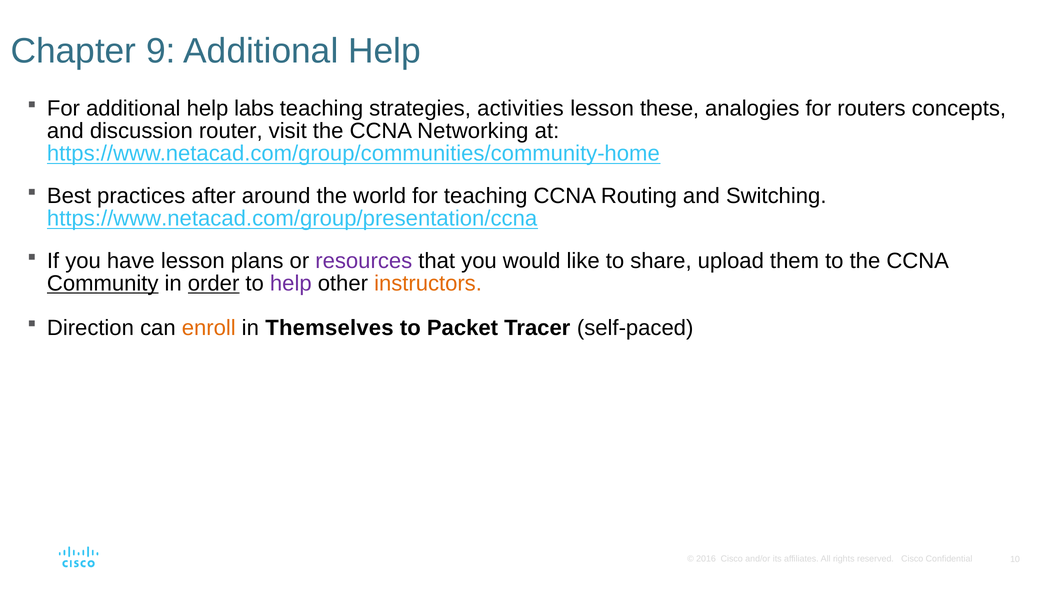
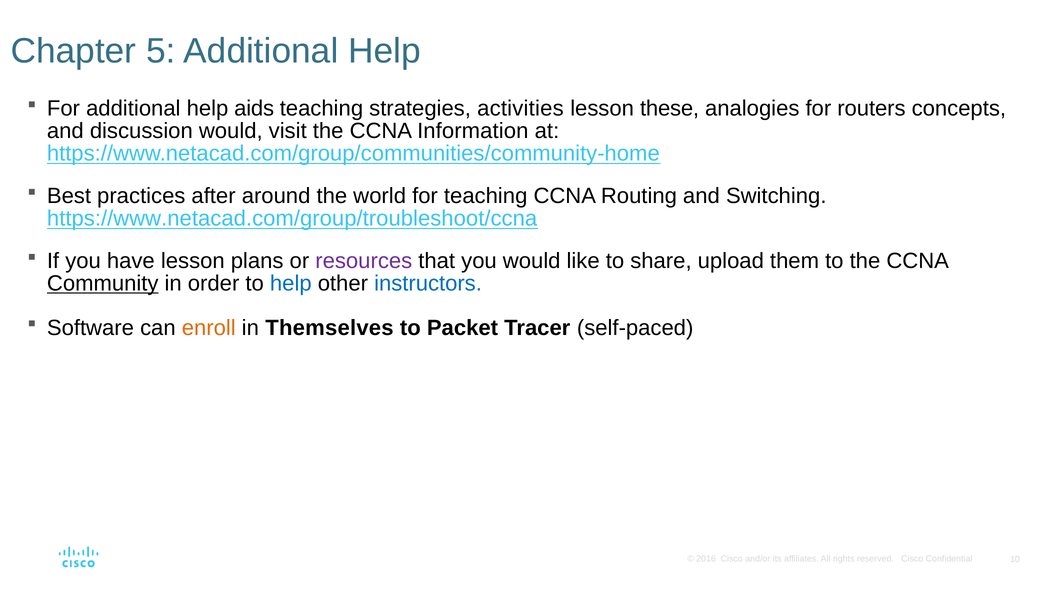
9: 9 -> 5 (161, 51)
labs: labs -> aids (254, 109)
discussion router: router -> would (231, 131)
Networking: Networking -> Information (473, 131)
https://www.netacad.com/group/presentation/ccna: https://www.netacad.com/group/presentation/ccna -> https://www.netacad.com/group/troubleshoot/ccna (292, 219)
order underline: present -> none (214, 284)
help colour: purple -> blue (291, 284)
instructors colour: orange -> blue (428, 284)
Direction: Direction -> Software (90, 328)
